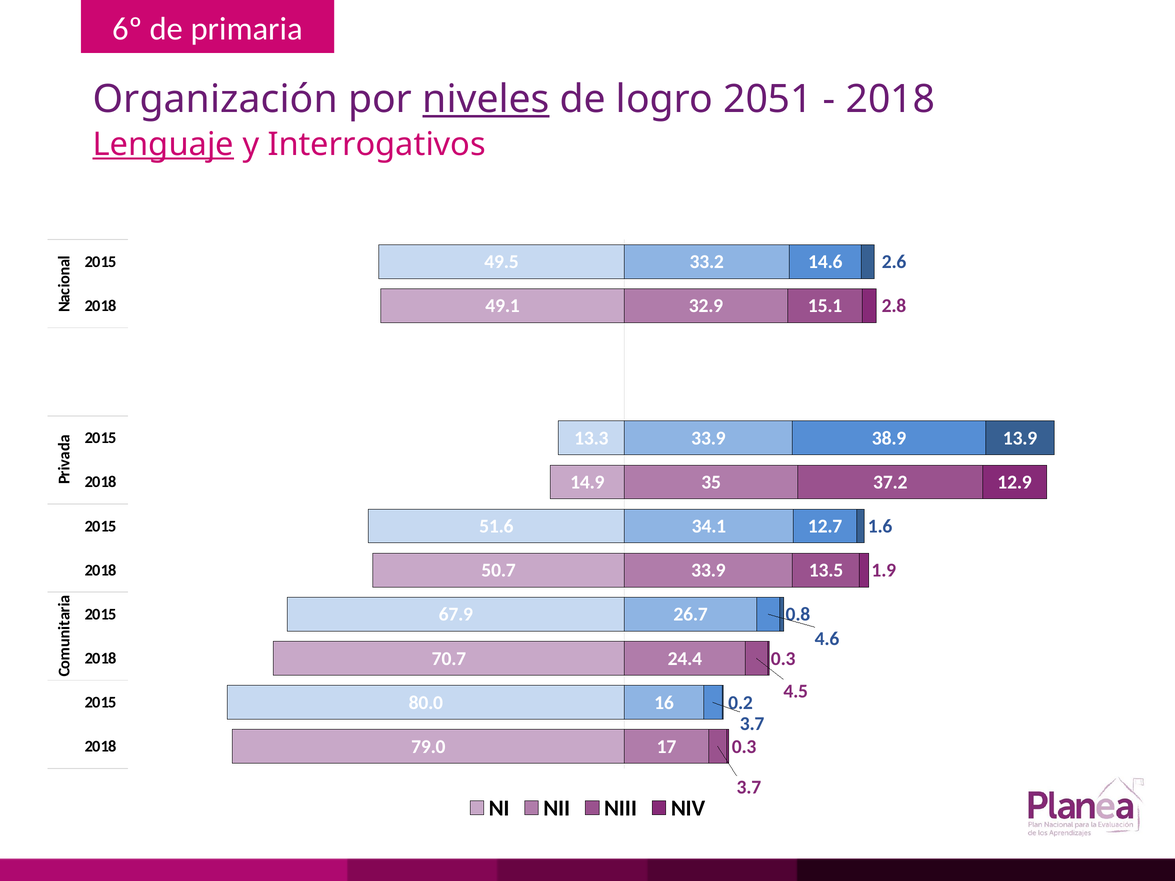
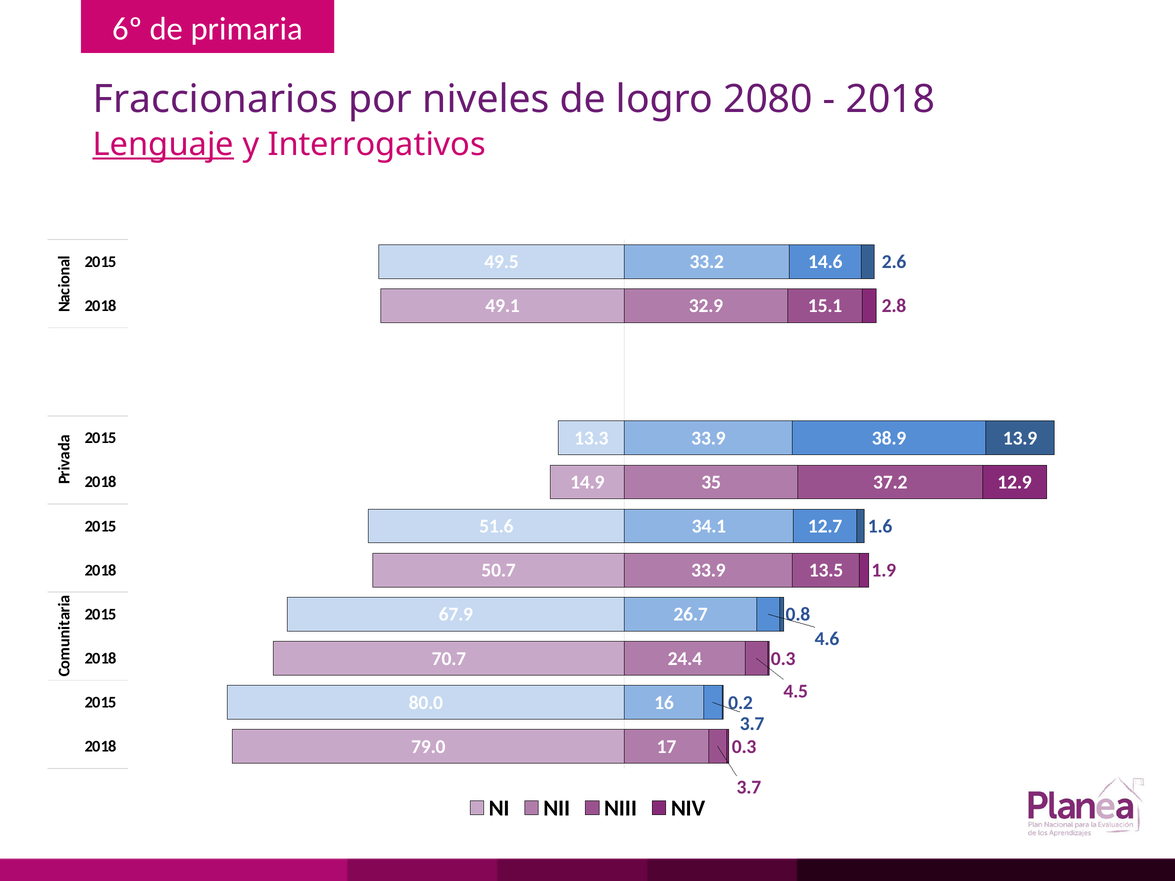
Organización: Organización -> Fraccionarios (215, 100)
niveles underline: present -> none (486, 100)
2051: 2051 -> 2080 (768, 100)
